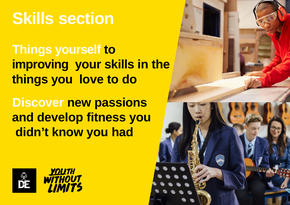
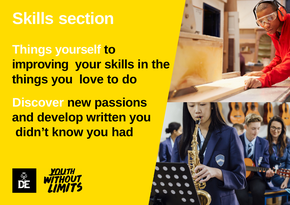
ﬁtness: ﬁtness -> written (106, 117)
